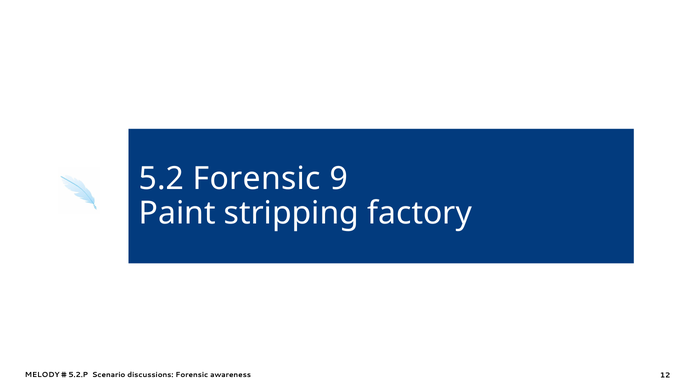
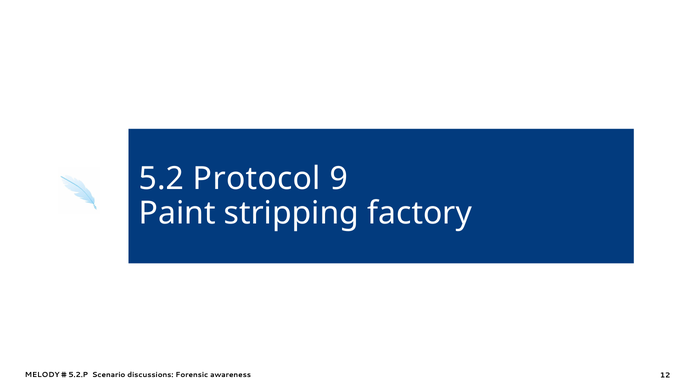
5.2 Forensic: Forensic -> Protocol (257, 179)
